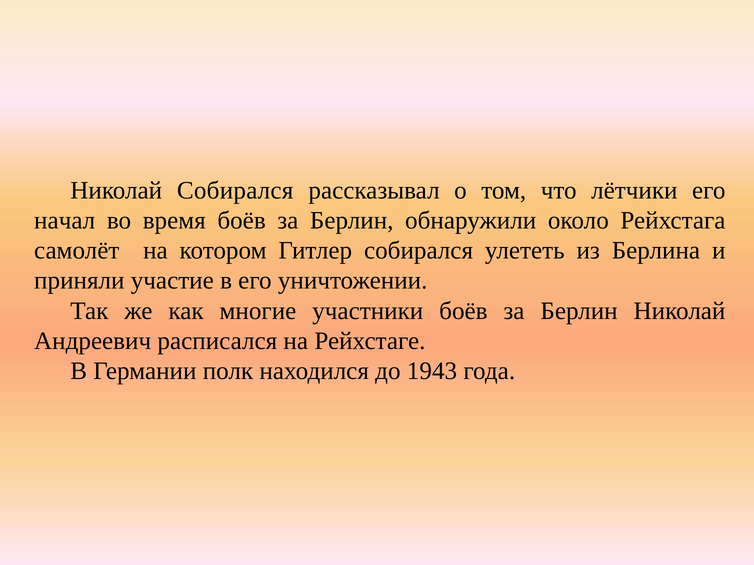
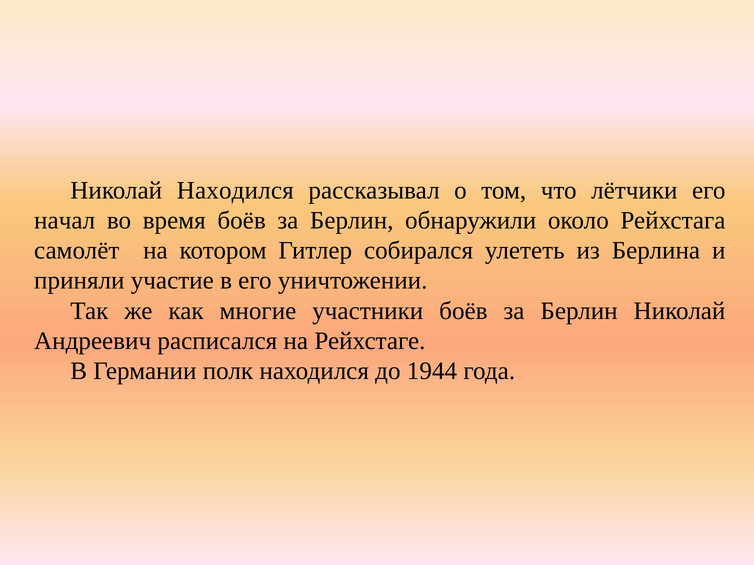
Николай Собирался: Собирался -> Находился (235, 190)
1943: 1943 -> 1944 (432, 371)
